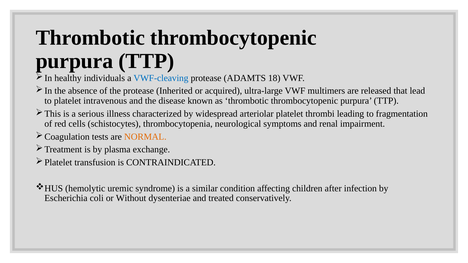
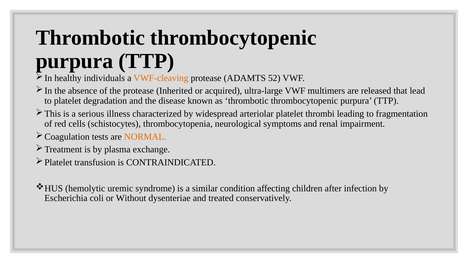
VWF-cleaving colour: blue -> orange (161, 78)
18: 18 -> 52 (274, 78)
intravenous: intravenous -> degradation (105, 101)
